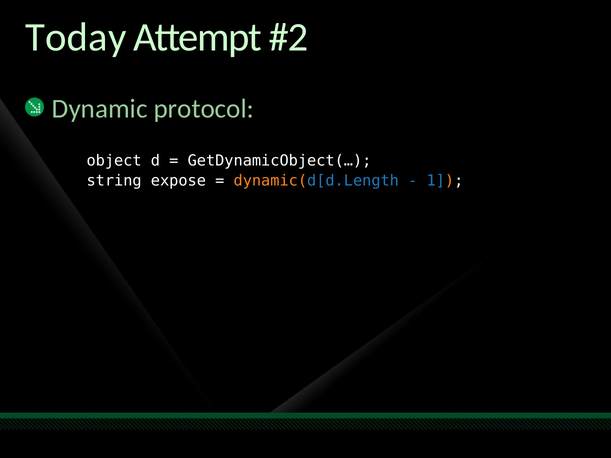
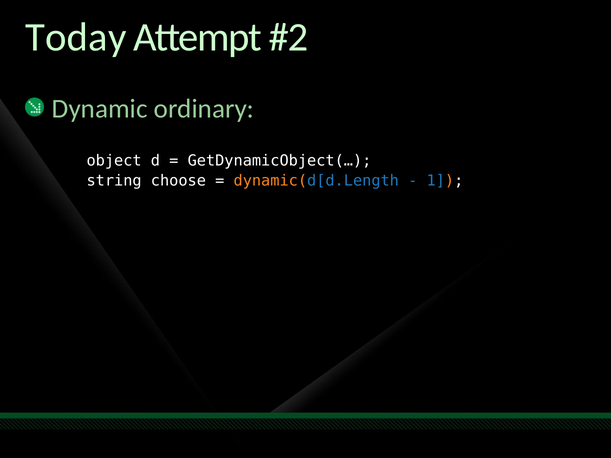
protocol: protocol -> ordinary (204, 109)
expose: expose -> choose (178, 181)
